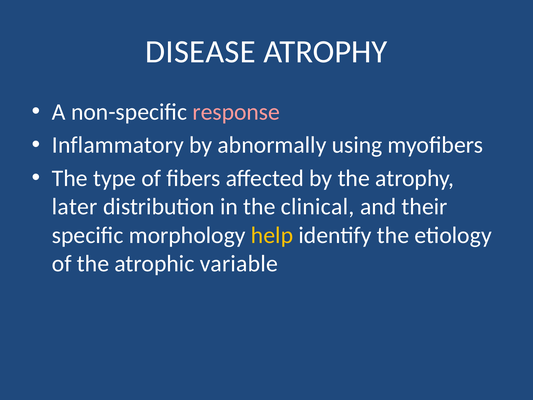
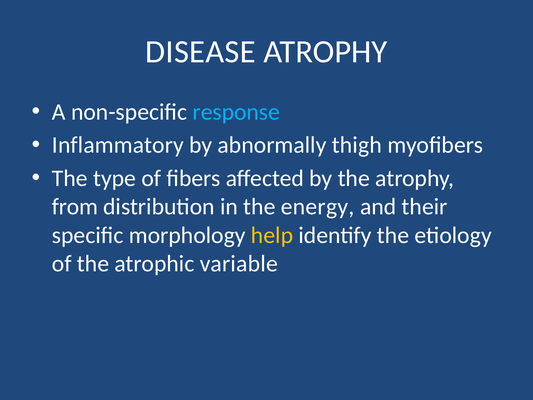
response colour: pink -> light blue (236, 112)
using: using -> thigh (357, 145)
later: later -> from (75, 207)
clinical: clinical -> energy (318, 207)
